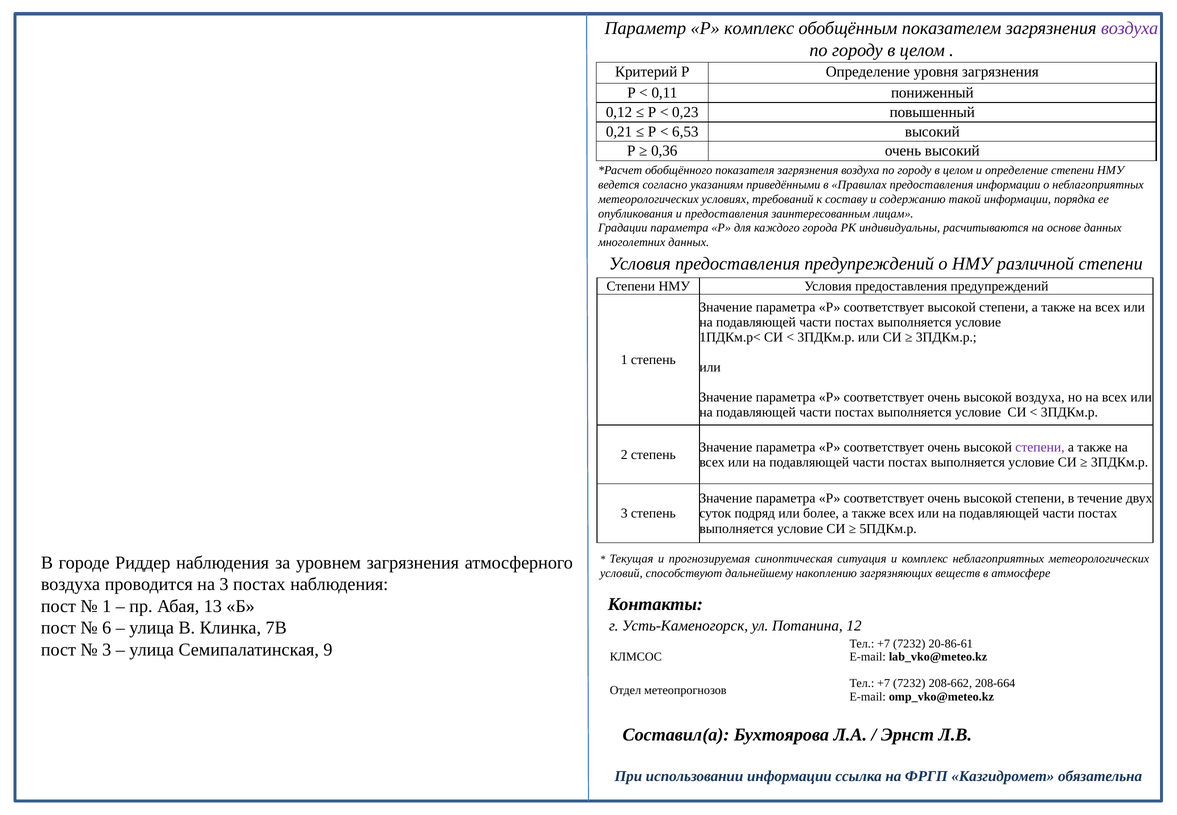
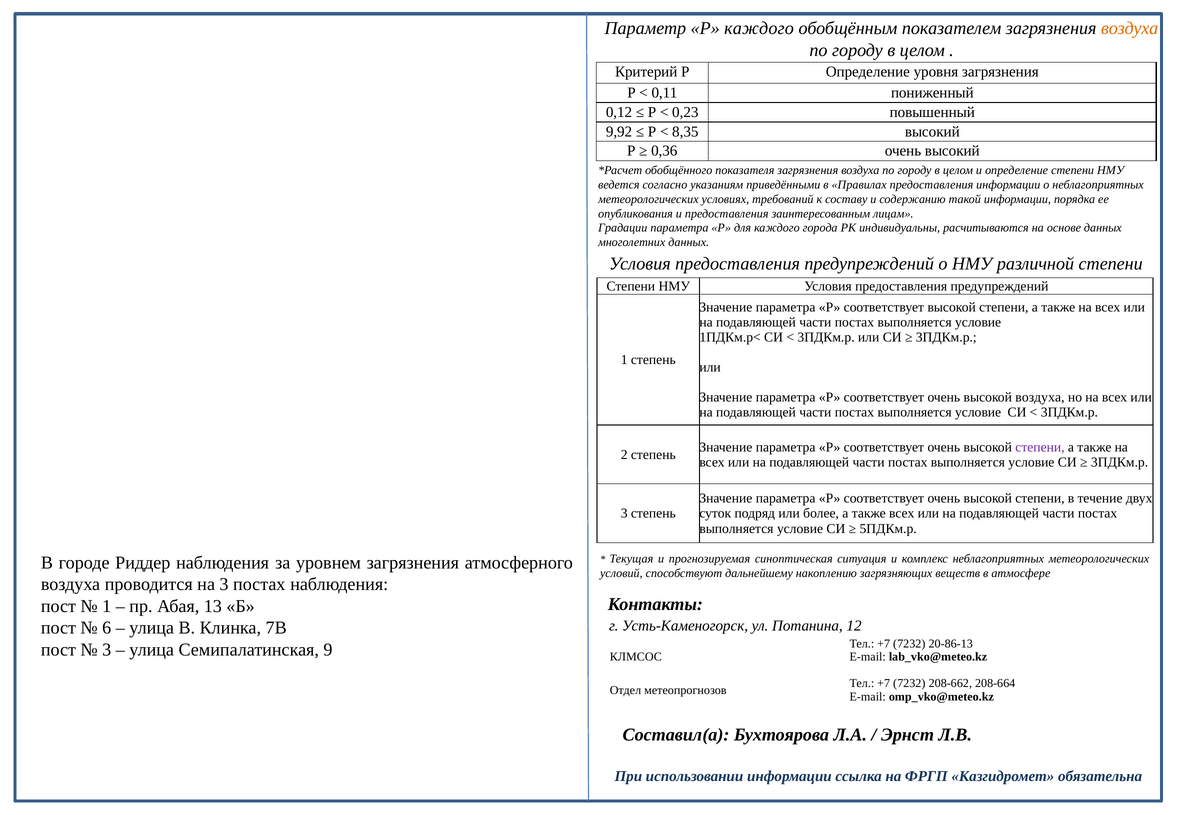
Р комплекс: комплекс -> каждого (759, 28)
воздуха colour: purple -> orange (1130, 28)
0,21: 0,21 -> 9,92 (619, 132)
6,53: 6,53 -> 8,35 (685, 132)
20-86-61: 20-86-61 -> 20-86-13 (951, 643)
